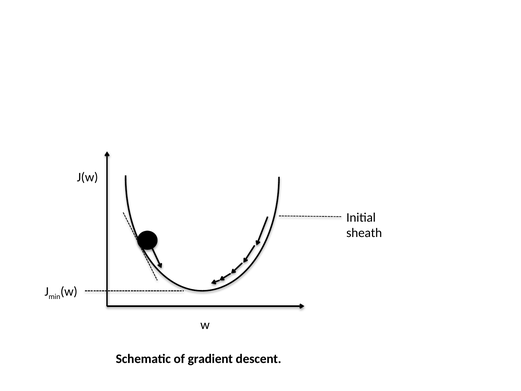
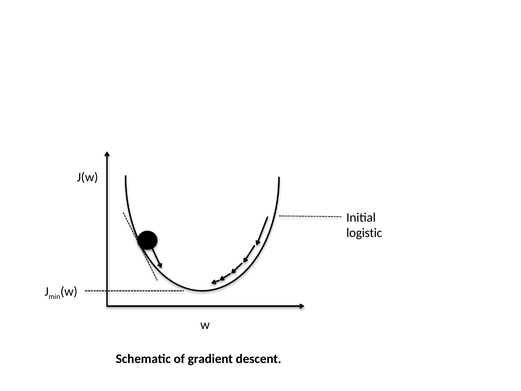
sheath: sheath -> logistic (364, 233)
